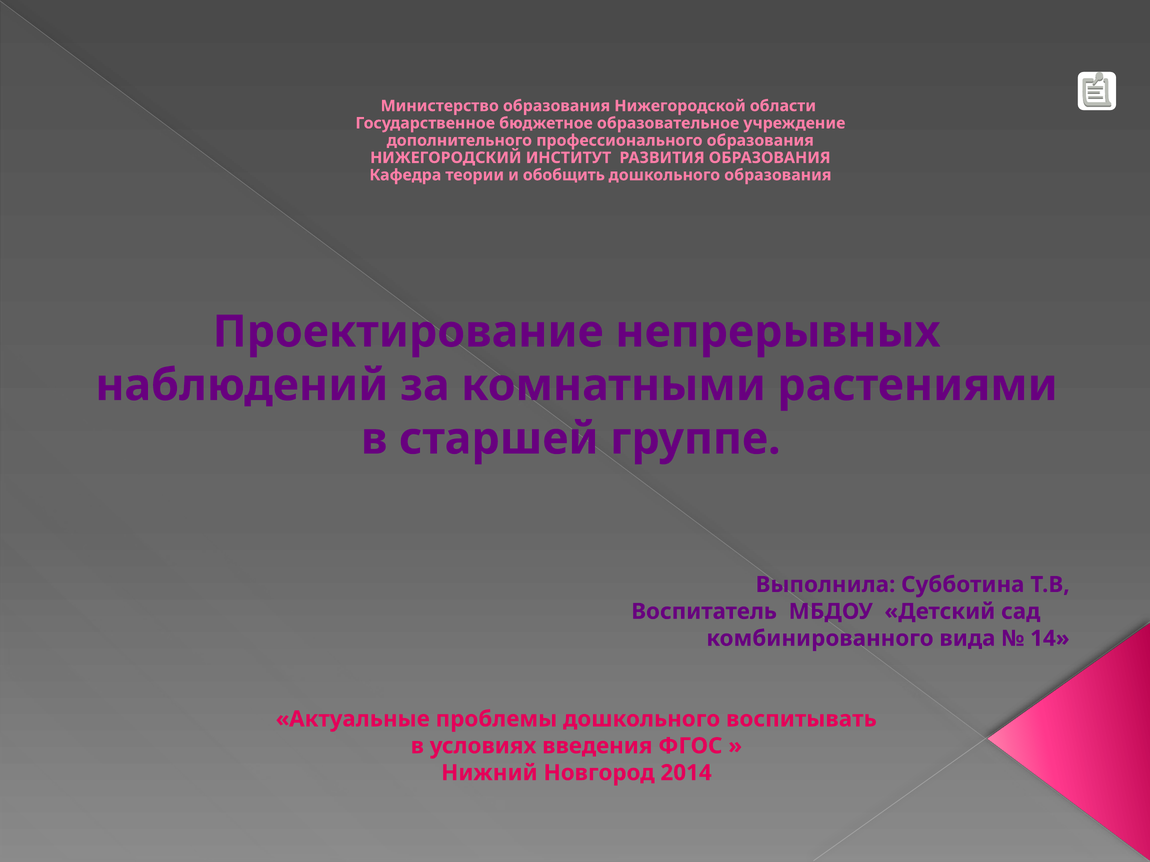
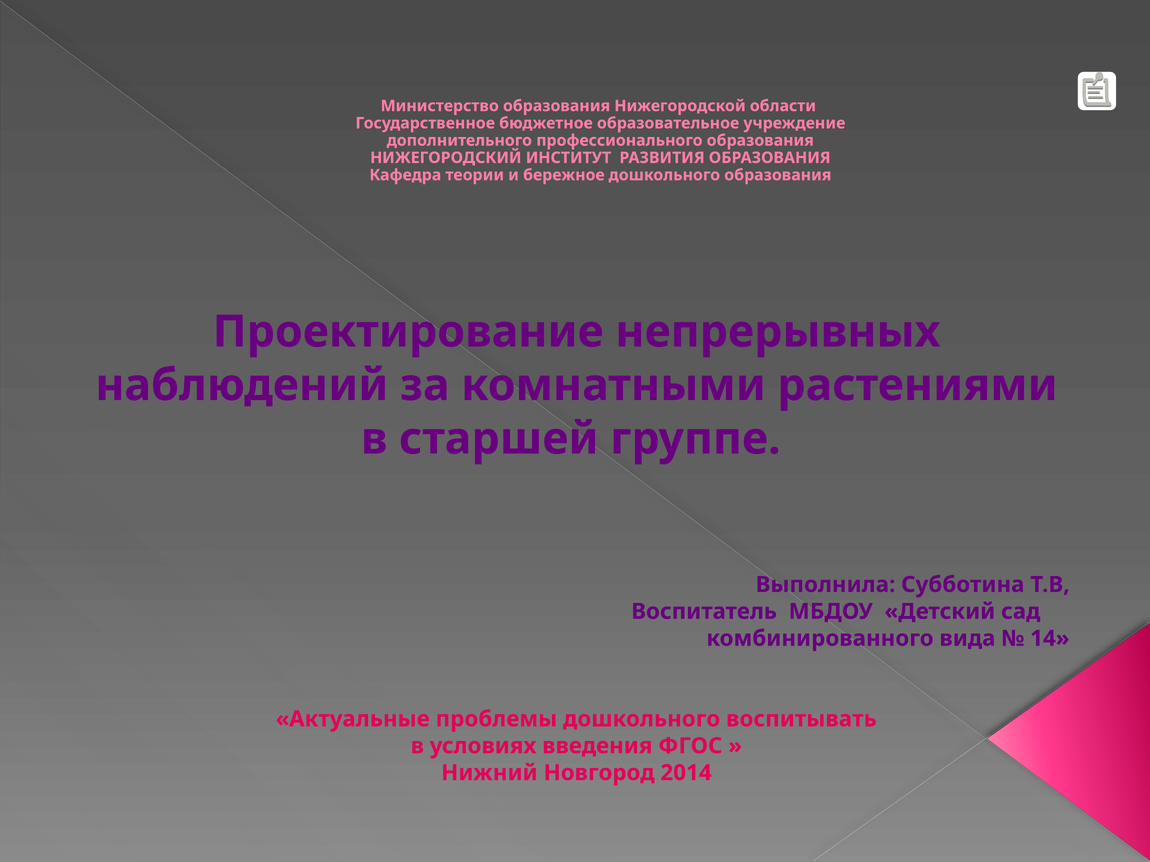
обобщить: обобщить -> бережное (564, 175)
